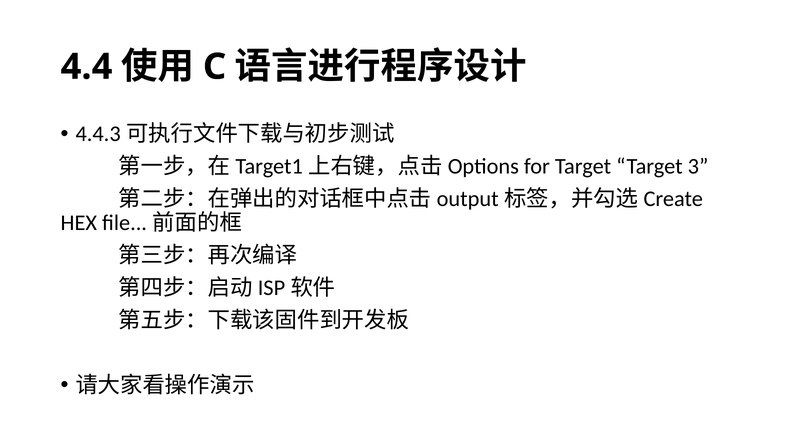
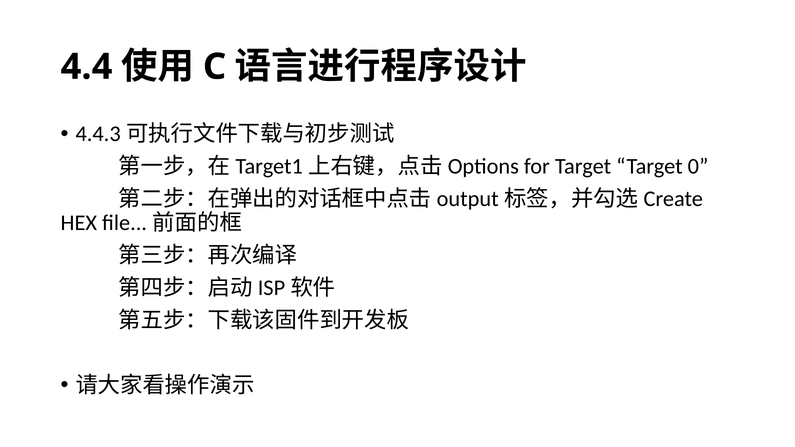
3: 3 -> 0 (698, 166)
